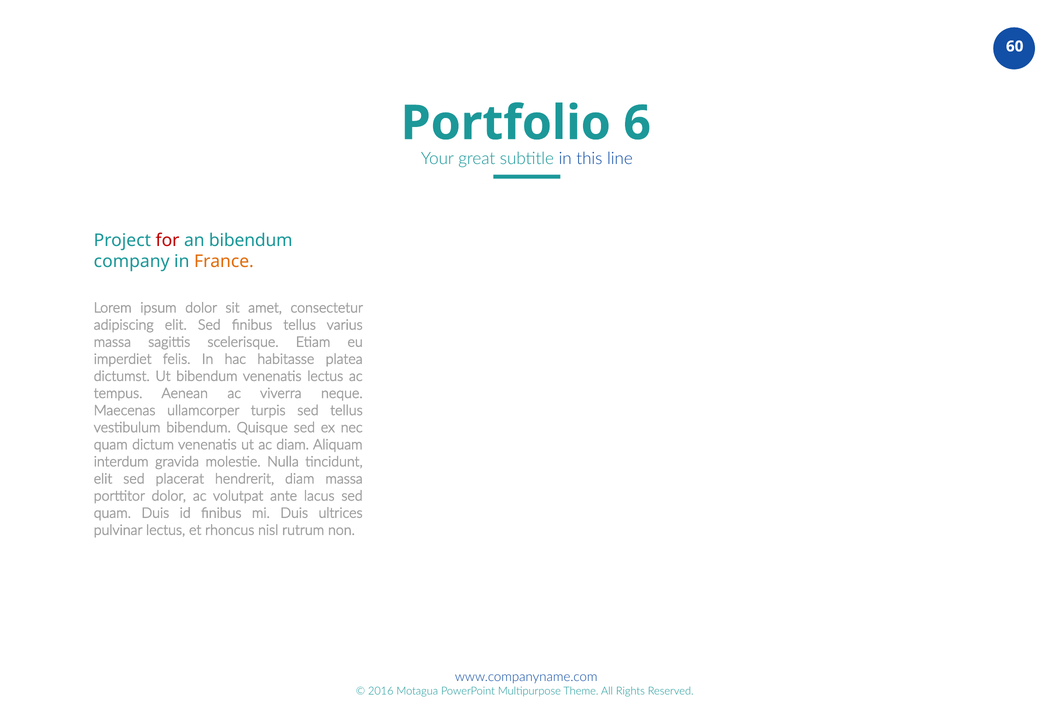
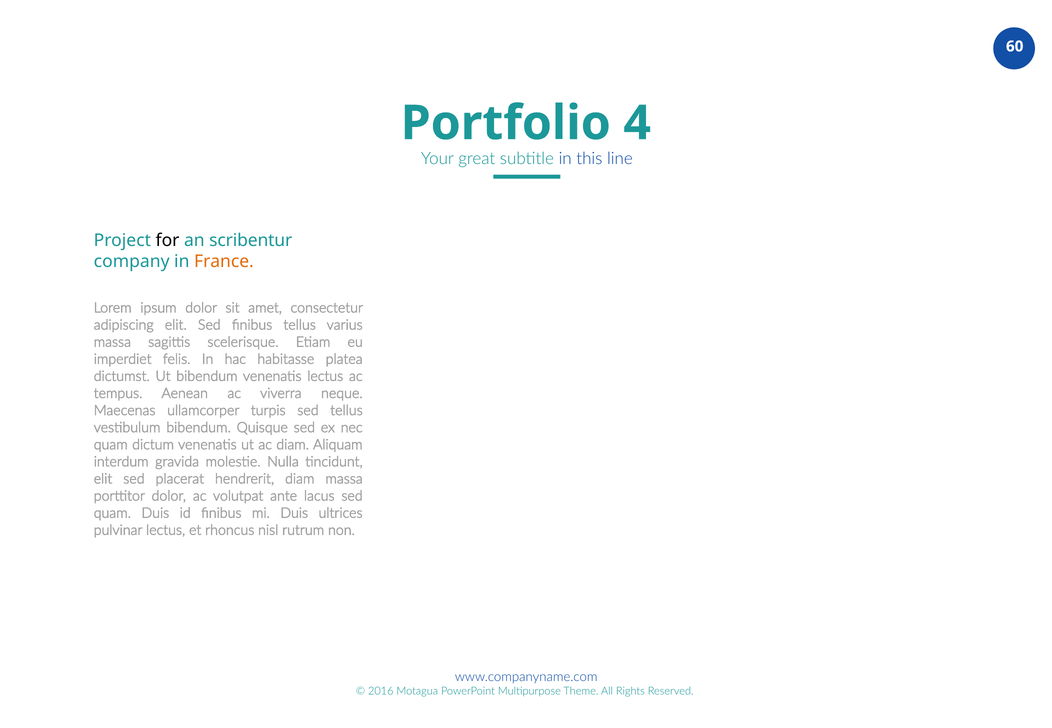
6: 6 -> 4 (637, 123)
for colour: red -> black (168, 241)
an bibendum: bibendum -> scribentur (251, 241)
